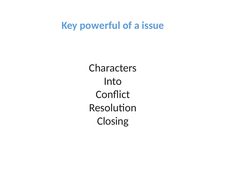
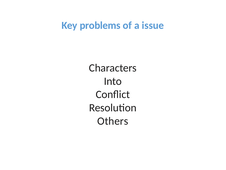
powerful: powerful -> problems (100, 25)
Closing: Closing -> Others (113, 121)
